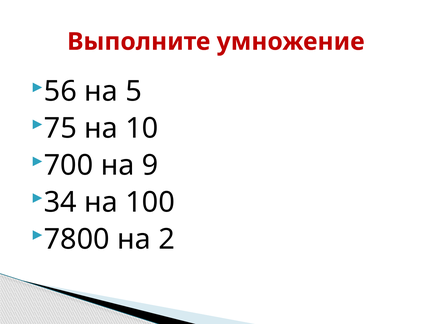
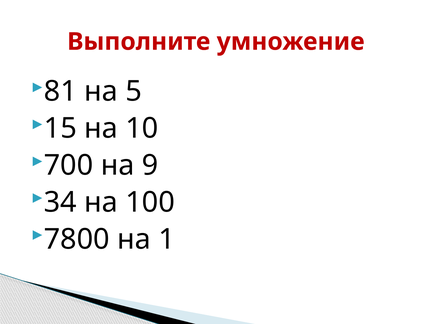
56: 56 -> 81 (60, 91)
75: 75 -> 15 (60, 128)
2: 2 -> 1 (167, 239)
